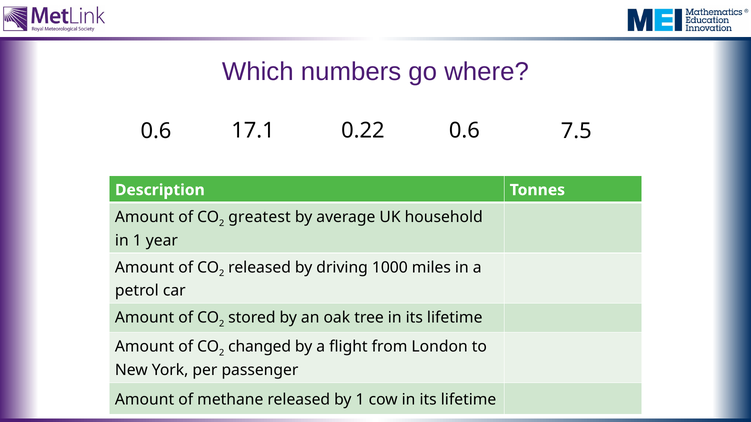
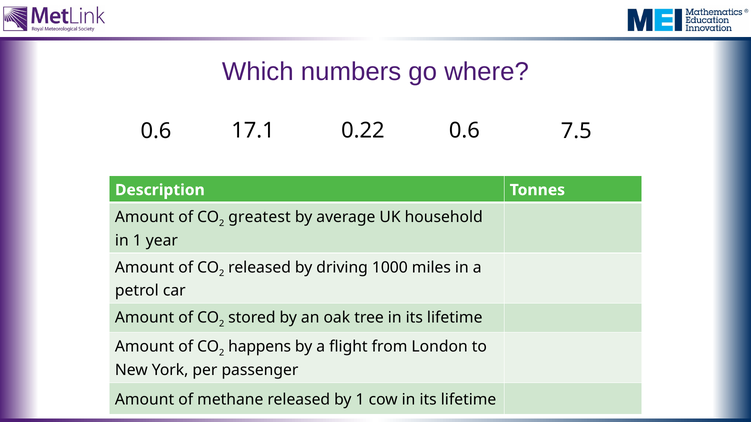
changed: changed -> happens (260, 347)
